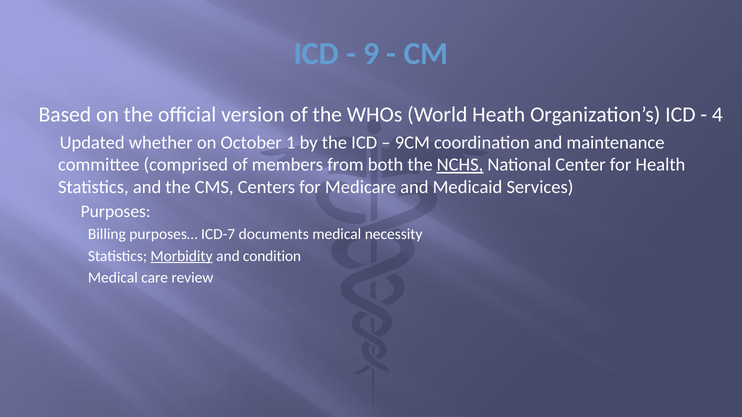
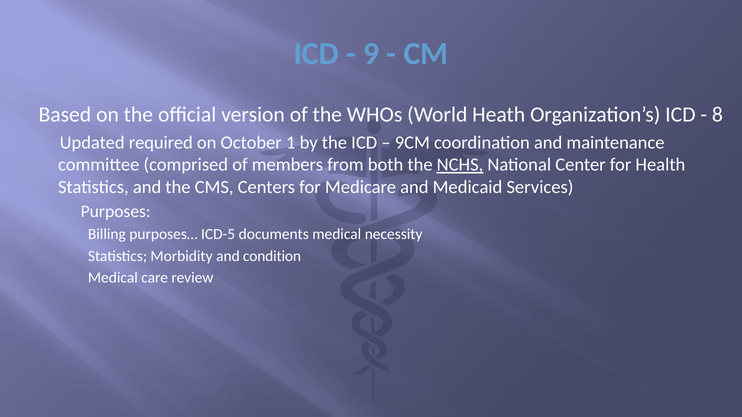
4: 4 -> 8 (717, 115)
whether: whether -> required (161, 143)
ICD-7: ICD-7 -> ICD-5 (218, 235)
Morbidity underline: present -> none (182, 256)
